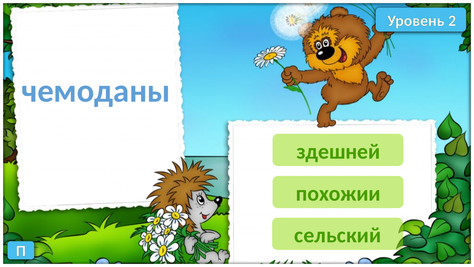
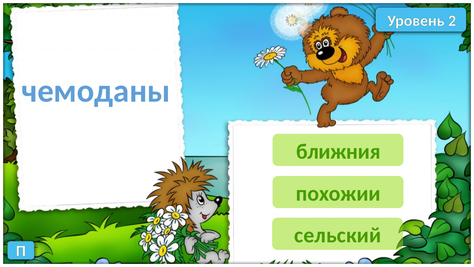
здешней: здешней -> ближния (338, 151)
